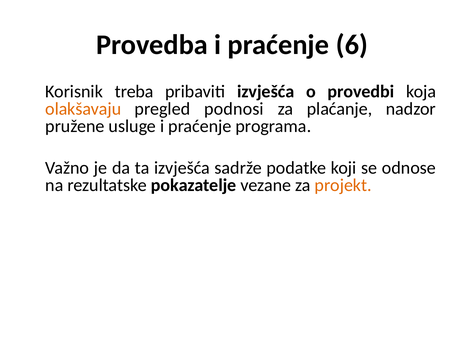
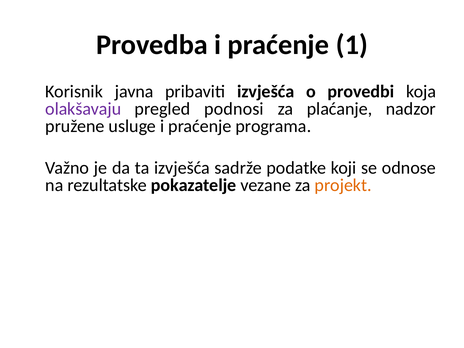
6: 6 -> 1 (352, 45)
treba: treba -> javna (134, 91)
olakšavaju colour: orange -> purple (83, 109)
